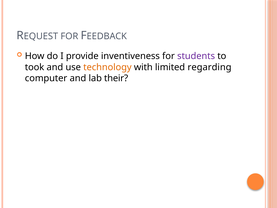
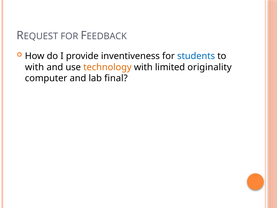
students colour: purple -> blue (196, 56)
took: took -> with (34, 67)
regarding: regarding -> originality (210, 67)
their: their -> final (116, 78)
